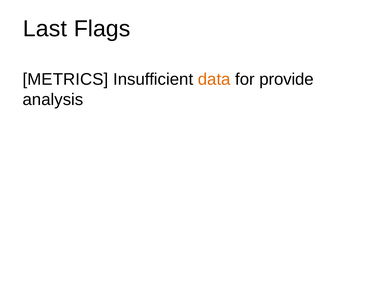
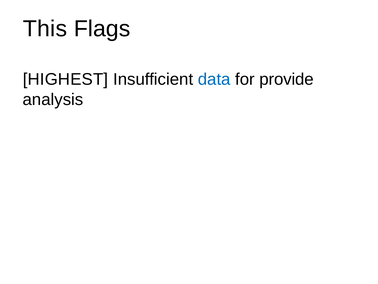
Last: Last -> This (45, 29)
METRICS: METRICS -> HIGHEST (65, 79)
data colour: orange -> blue (214, 79)
